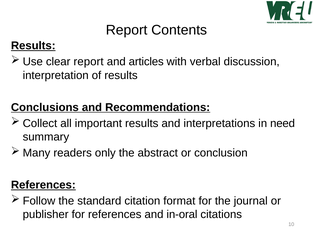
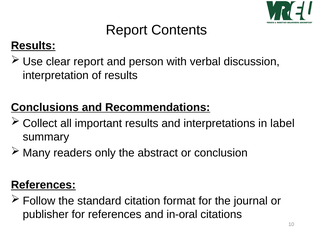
articles: articles -> person (146, 62)
need: need -> label (282, 123)
